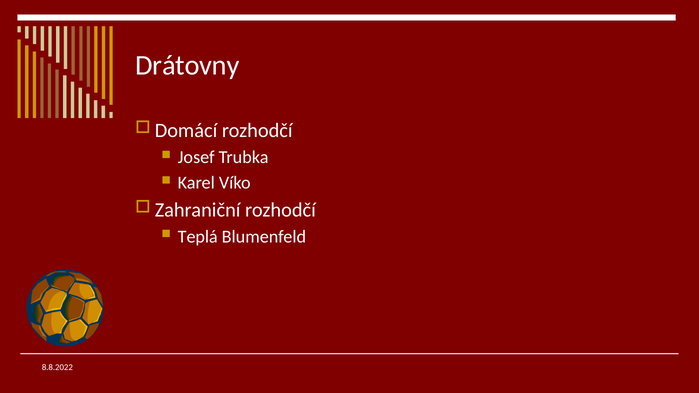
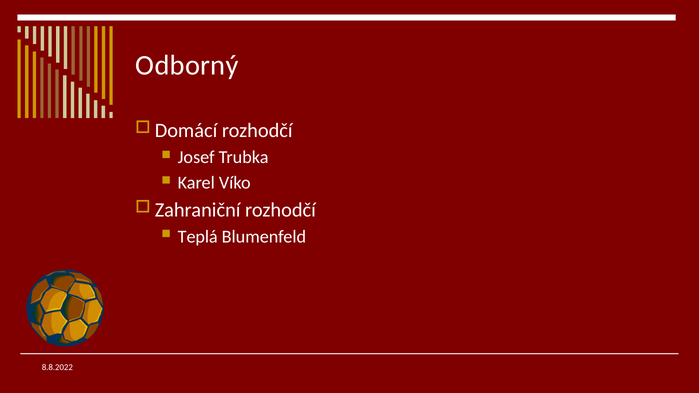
Drátovny: Drátovny -> Odborný (187, 65)
